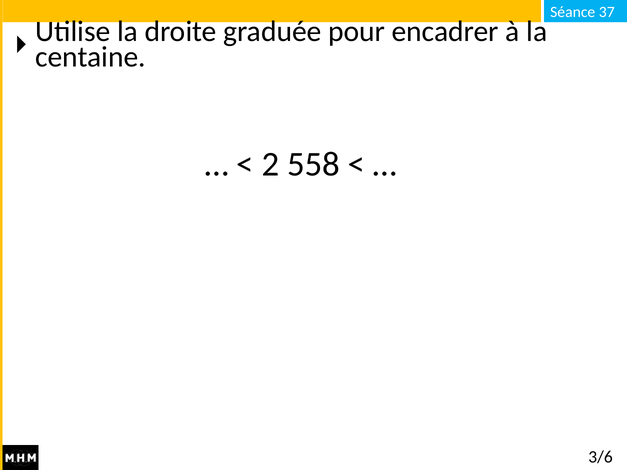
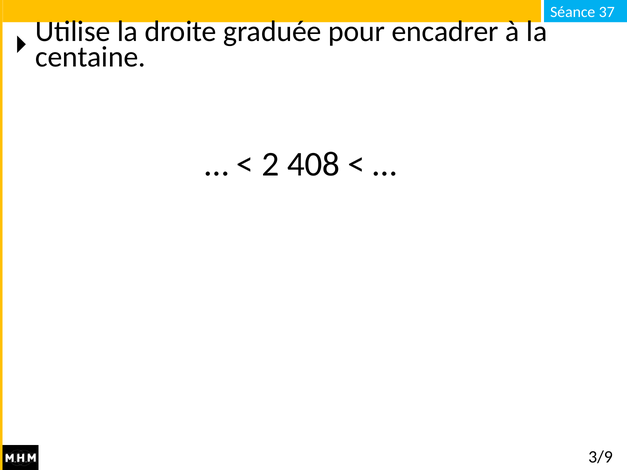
558: 558 -> 408 (313, 164)
3/6: 3/6 -> 3/9 (601, 457)
